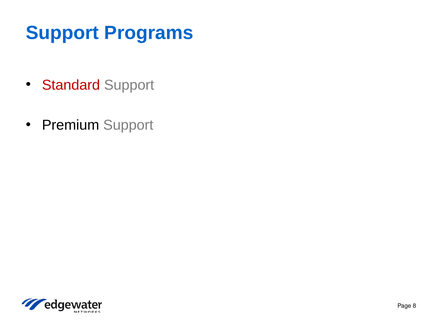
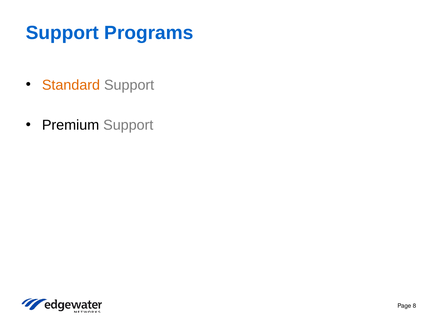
Standard colour: red -> orange (71, 85)
